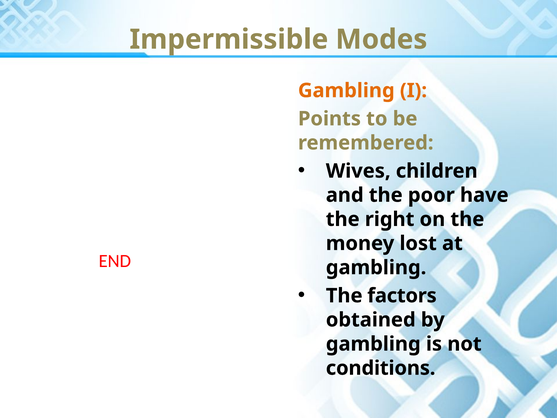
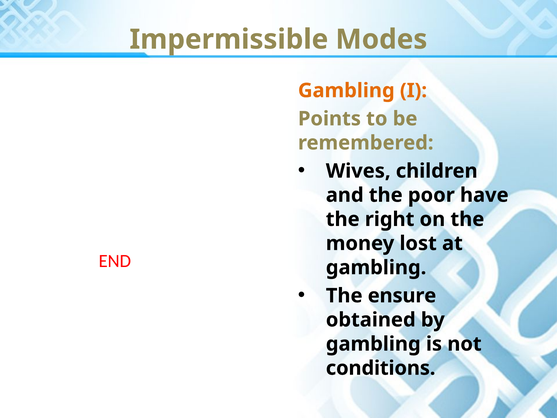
factors: factors -> ensure (402, 296)
